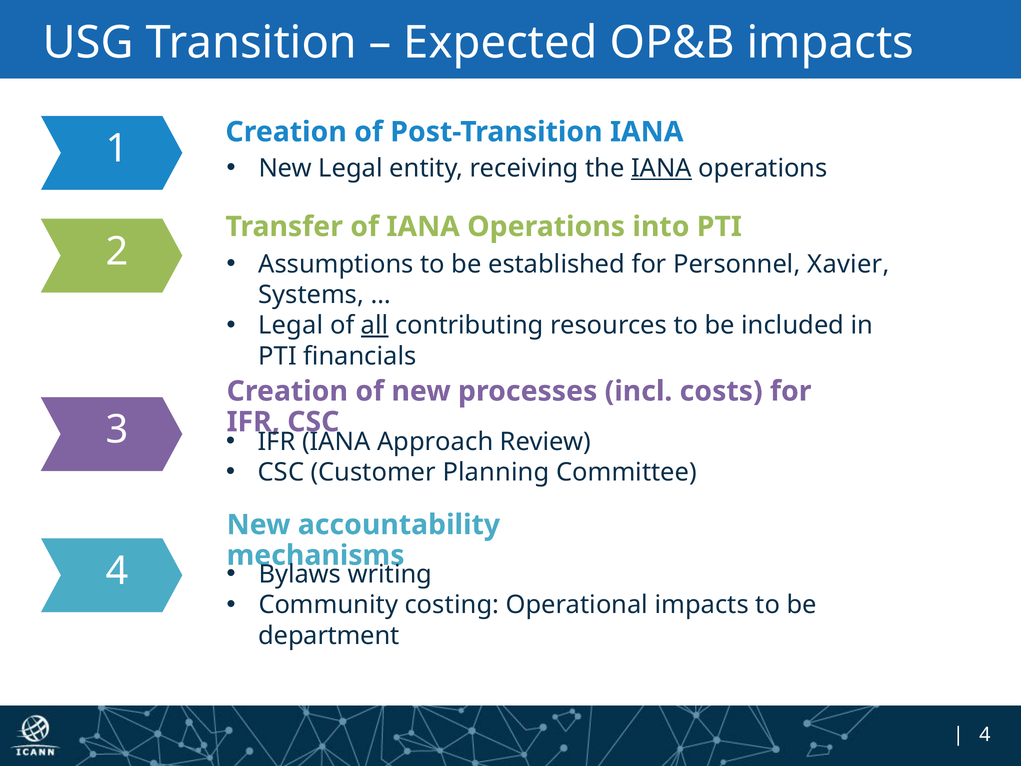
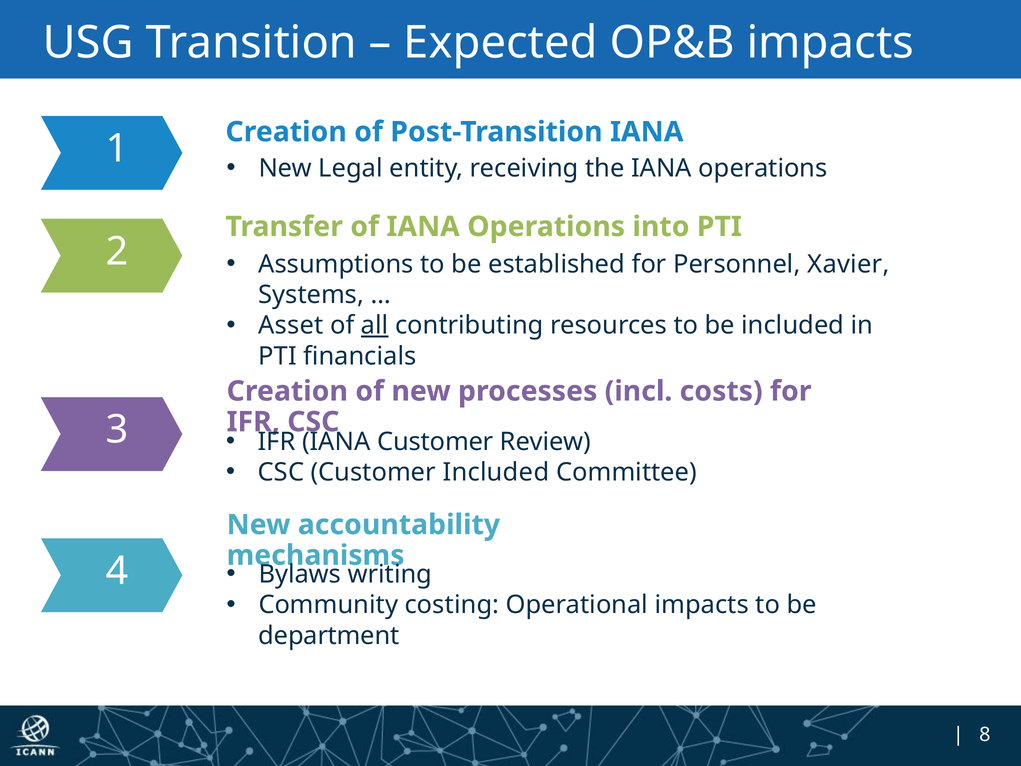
IANA underline: present -> none (661, 168)
Legal: Legal -> Asset (291, 325)
IANA Approach: Approach -> Customer (435, 442)
Customer Planning: Planning -> Included (496, 472)
4: 4 -> 8 (985, 735)
